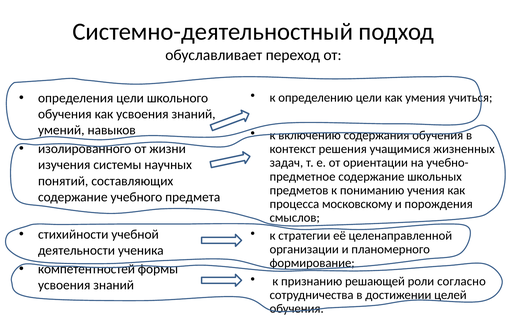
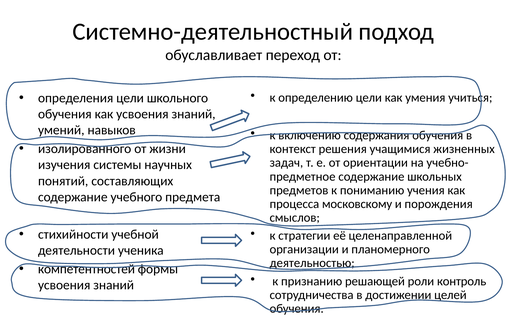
формирование: формирование -> деятельностью (312, 263)
согласно: согласно -> контроль (462, 281)
